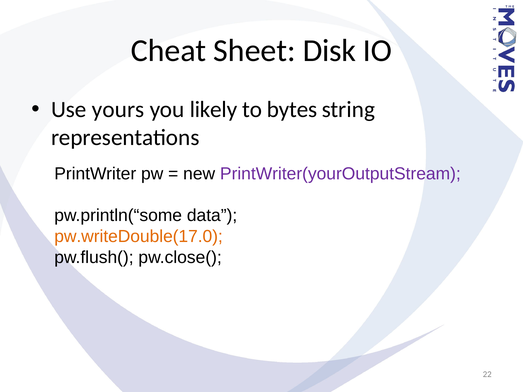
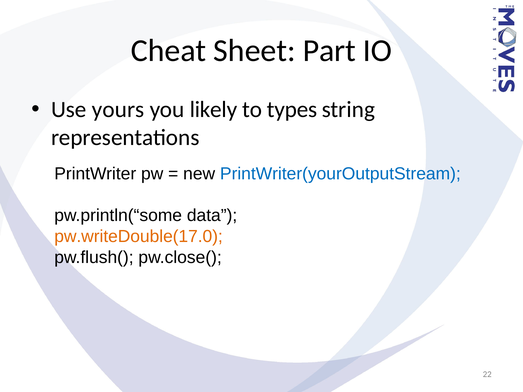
Disk: Disk -> Part (329, 51)
bytes: bytes -> types (292, 110)
PrintWriter(yourOutputStream colour: purple -> blue (340, 174)
